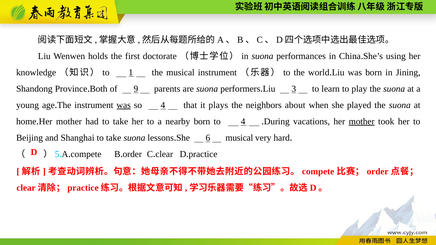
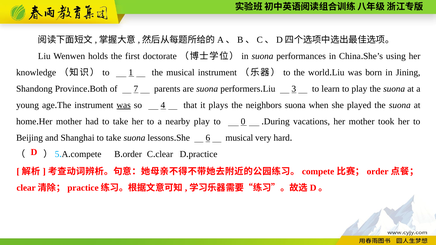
9: 9 -> 7 (136, 89)
neighbors about: about -> suona (295, 105)
nearby born: born -> play (202, 122)
to 4: 4 -> 0 (243, 122)
mother underline: present -> none (362, 122)
